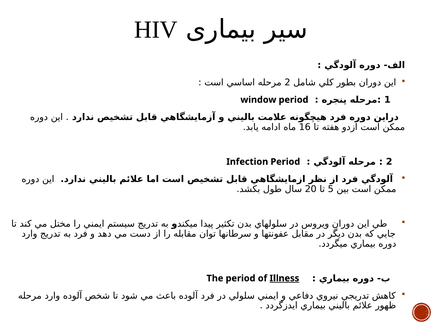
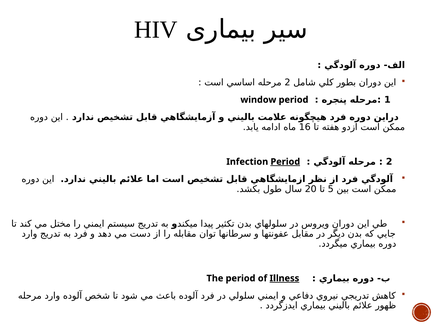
Period underline: none -> present (285, 161)
